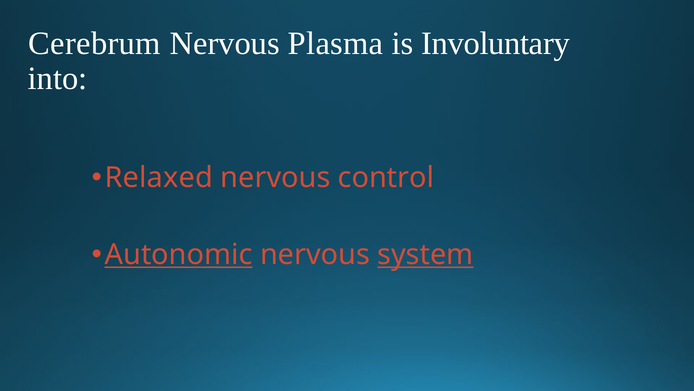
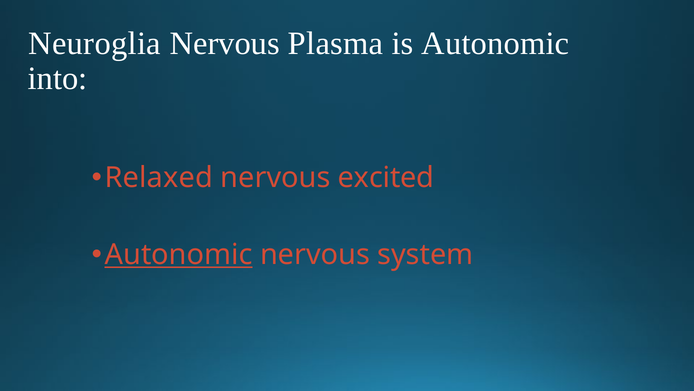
Cerebrum: Cerebrum -> Neuroglia (95, 43)
is Involuntary: Involuntary -> Autonomic (495, 43)
control: control -> excited (386, 178)
system underline: present -> none (425, 254)
